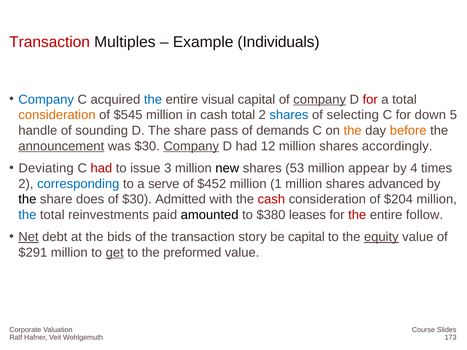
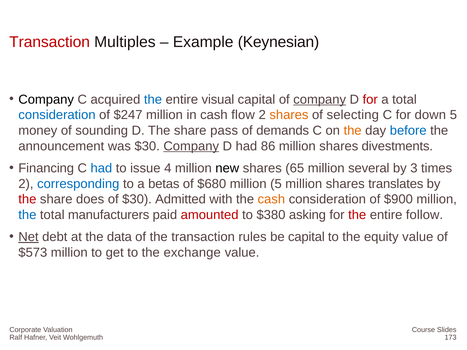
Individuals: Individuals -> Keynesian (279, 42)
Company colour: blue -> black (46, 100)
consideration colour: orange -> blue (57, 115)
$545: $545 -> $247 (128, 115)
cash total: total -> flow (243, 115)
shares colour: blue -> orange (289, 115)
handle: handle -> money (38, 131)
before colour: orange -> blue (408, 131)
announcement underline: present -> none (61, 146)
12: 12 -> 86 (268, 146)
accordingly: accordingly -> divestments (397, 146)
Deviating: Deviating -> Financing (46, 168)
had colour: red -> blue (101, 168)
3: 3 -> 4 (168, 168)
53: 53 -> 65 (295, 168)
appear: appear -> several (369, 168)
4: 4 -> 3 (414, 168)
serve: serve -> betas (164, 184)
$452: $452 -> $680 (212, 184)
million 1: 1 -> 5 (276, 184)
advanced: advanced -> translates (396, 184)
the colour: black -> red (27, 199)
cash colour: red -> orange (271, 199)
$204: $204 -> $900 (398, 199)
reinvestments: reinvestments -> manufacturers (109, 215)
amounted colour: black -> red (210, 215)
leases: leases -> asking (307, 215)
bids: bids -> data (119, 237)
story: story -> rules (253, 237)
equity underline: present -> none (381, 237)
$291: $291 -> $573 (33, 253)
get underline: present -> none (115, 253)
preformed: preformed -> exchange (192, 253)
